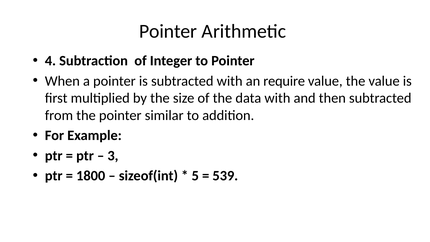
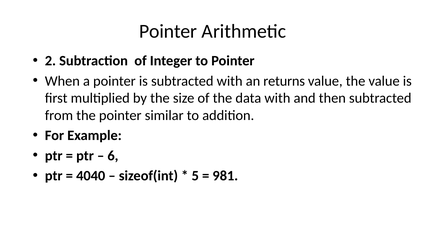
4: 4 -> 2 (50, 61)
require: require -> returns (284, 81)
3: 3 -> 6 (113, 156)
1800: 1800 -> 4040 (91, 176)
539: 539 -> 981 (225, 176)
